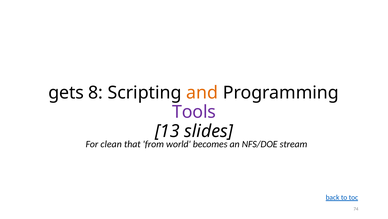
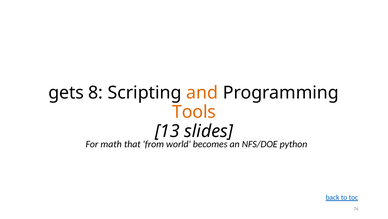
Tools colour: purple -> orange (194, 112)
clean: clean -> math (111, 144)
stream: stream -> python (294, 144)
